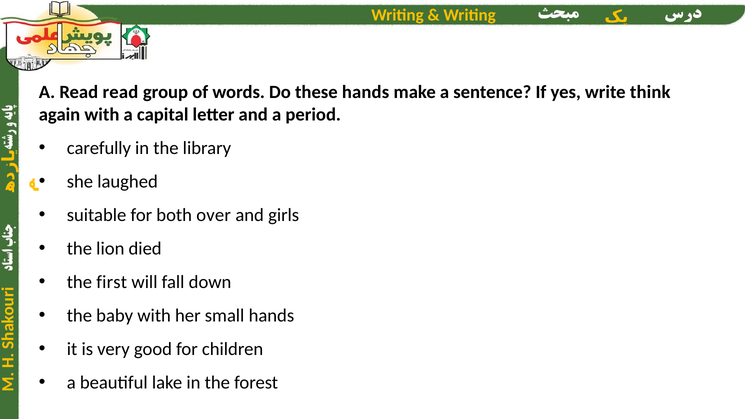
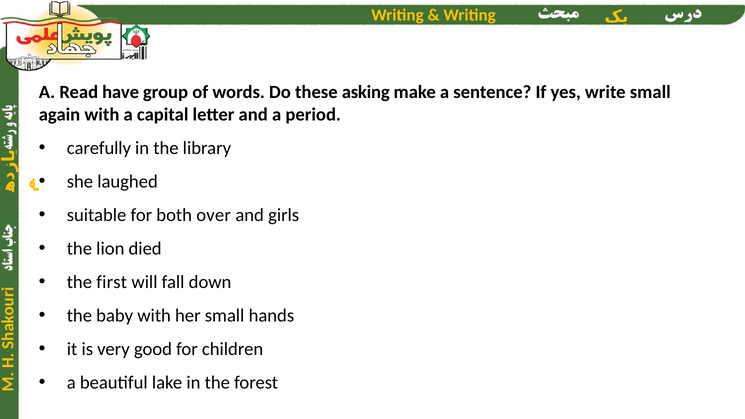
Read read: read -> have (121, 92)
these hands: hands -> asking (366, 92)
write think: think -> small (650, 92)
